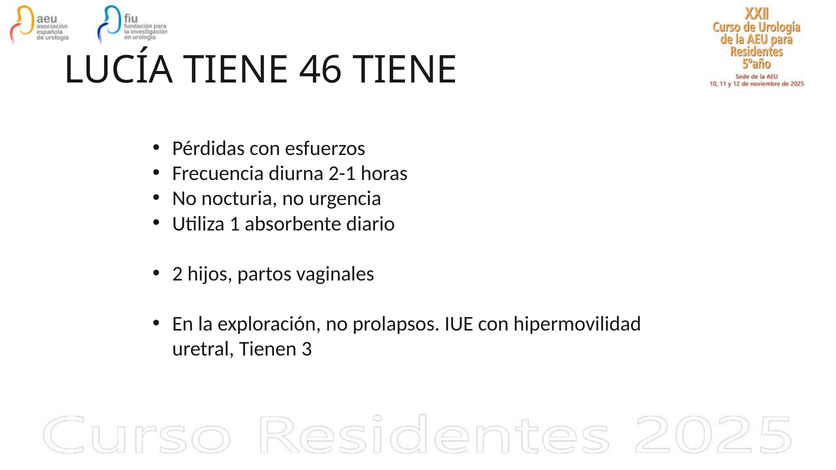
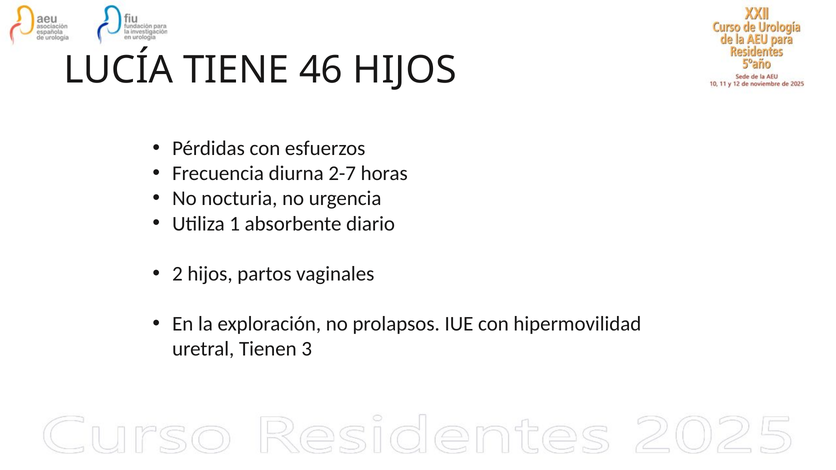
46 TIENE: TIENE -> HIJOS (405, 70)
2-1: 2-1 -> 2-7 (342, 174)
